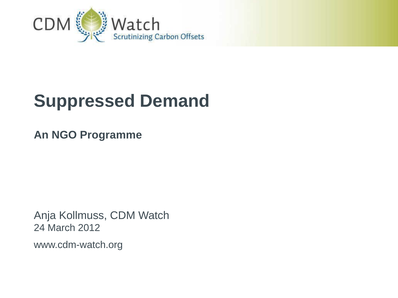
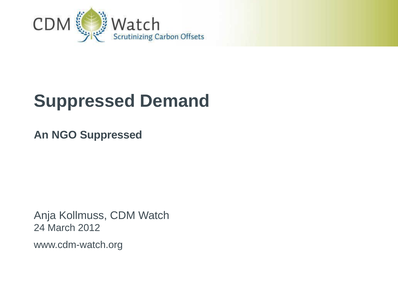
NGO Programme: Programme -> Suppressed (111, 135)
